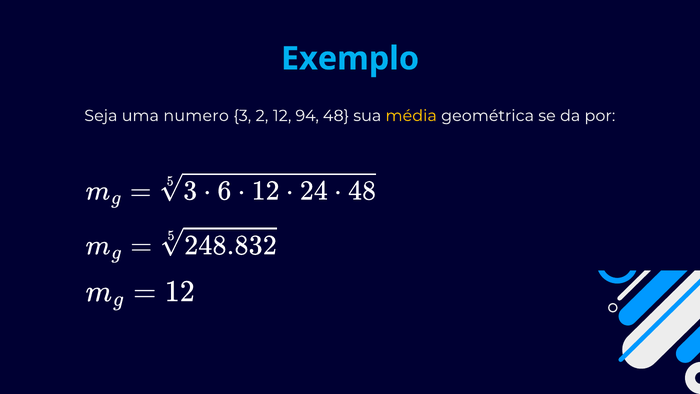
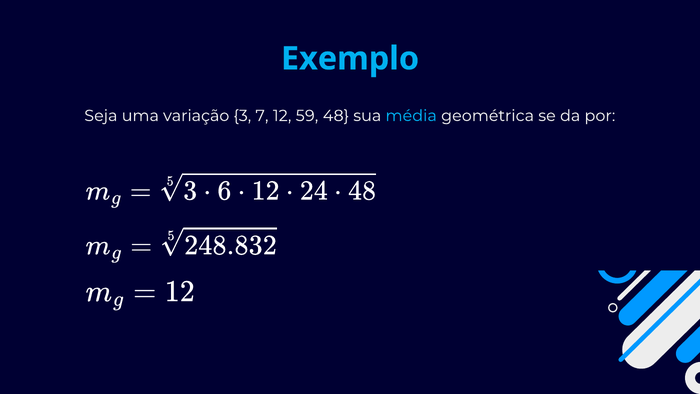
numero: numero -> variação (196, 116)
2: 2 -> 7 (262, 116)
94: 94 -> 59 (307, 116)
média colour: yellow -> light blue (411, 116)
